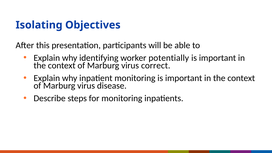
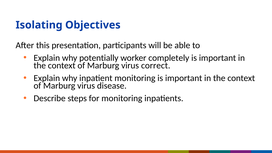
identifying: identifying -> potentially (99, 58)
potentially: potentially -> completely (169, 58)
